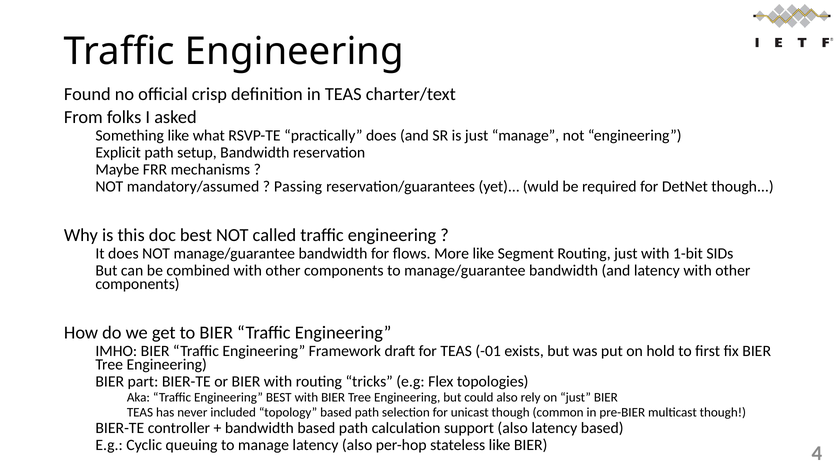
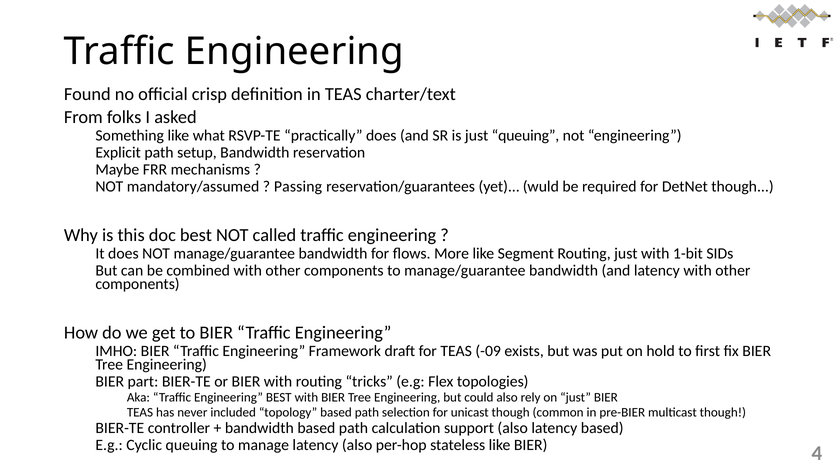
just manage: manage -> queuing (525, 135)
-01: -01 -> -09 (488, 351)
